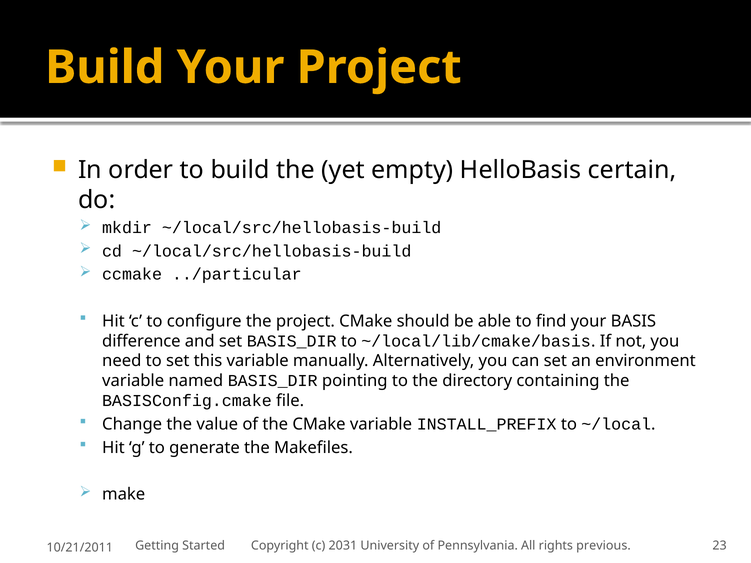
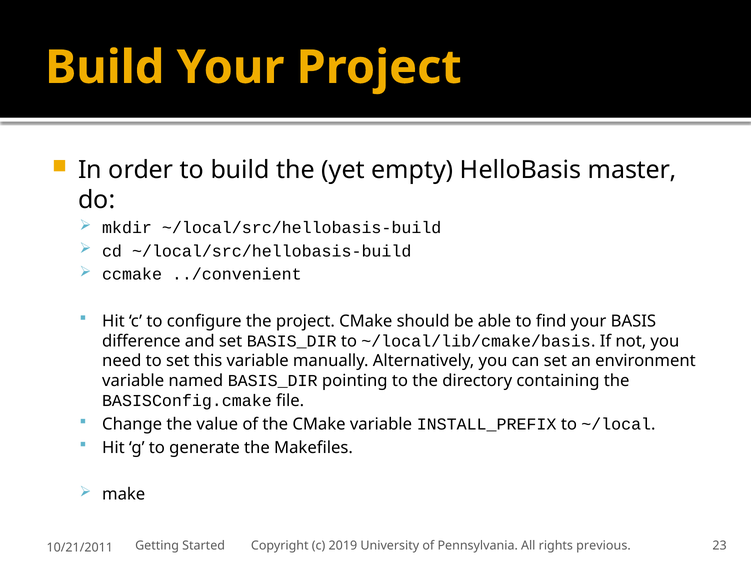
certain: certain -> master (632, 170)
../particular: ../particular -> ../convenient (237, 275)
2031: 2031 -> 2019 (343, 546)
